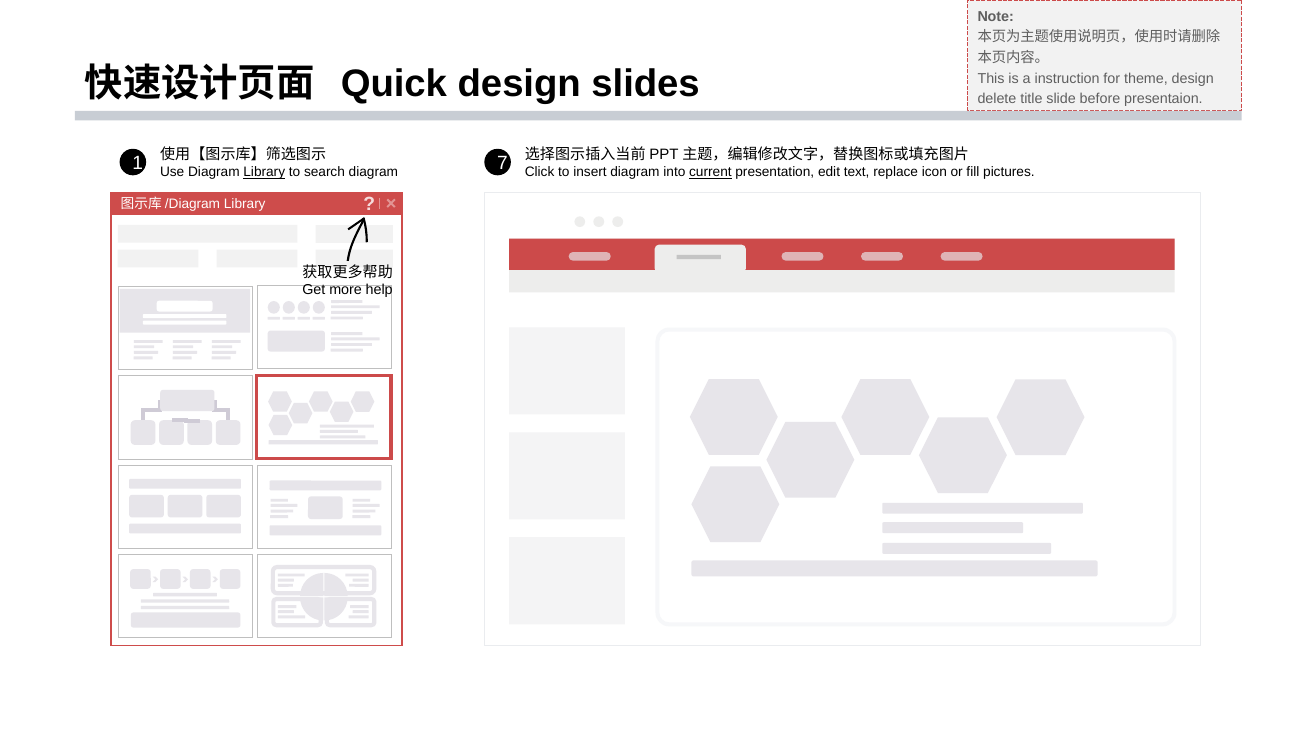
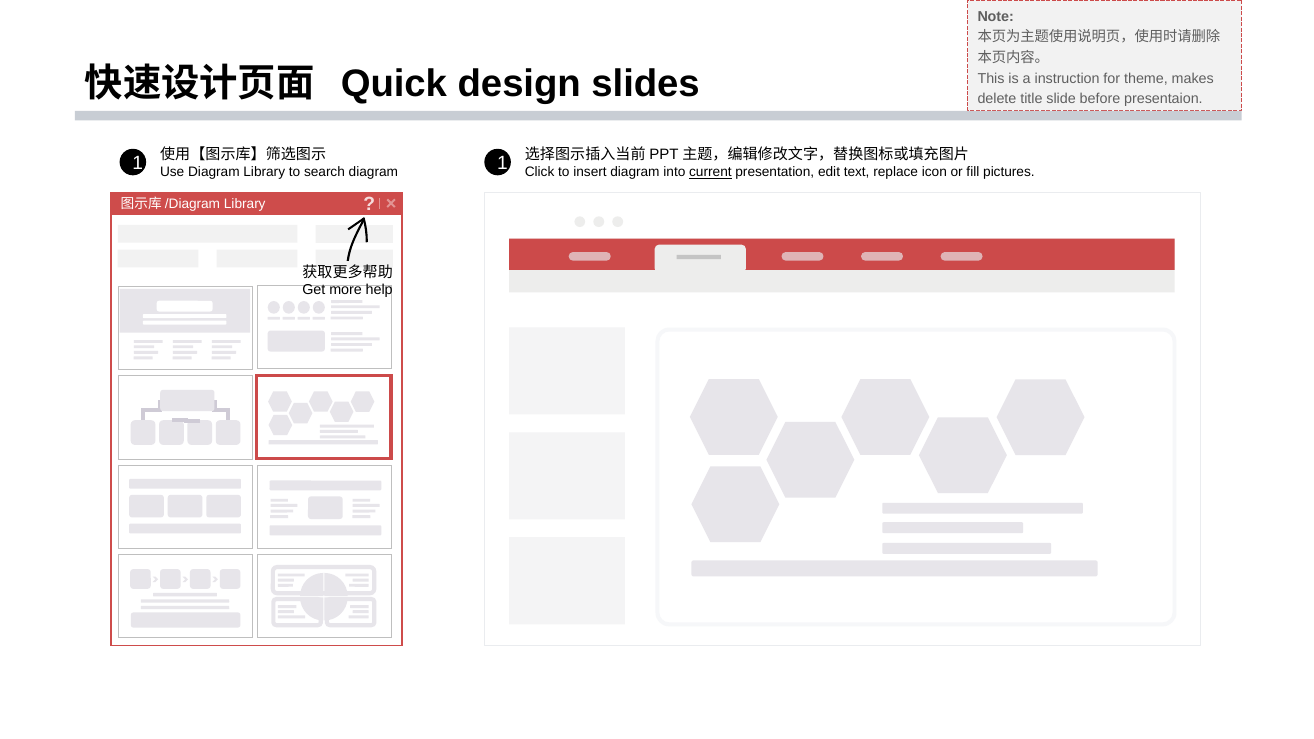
theme design: design -> makes (1193, 78)
1 7: 7 -> 1 (503, 163)
Library underline: present -> none (264, 172)
